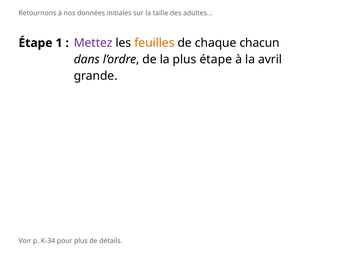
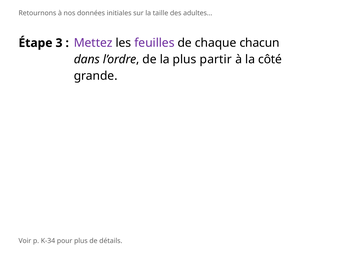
1: 1 -> 3 (59, 43)
feuilles colour: orange -> purple (154, 43)
plus étape: étape -> partir (216, 59)
avril: avril -> côté (270, 59)
